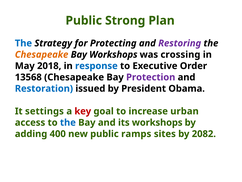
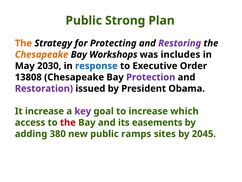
The colour: blue -> orange (23, 43)
crossing: crossing -> includes (180, 54)
2018: 2018 -> 2030 (49, 66)
13568: 13568 -> 13808 (28, 77)
Restoration colour: blue -> purple (44, 88)
It settings: settings -> increase (45, 111)
key colour: red -> purple (83, 111)
urban: urban -> which (184, 111)
the colour: blue -> red (68, 122)
its workshops: workshops -> easements (157, 122)
400: 400 -> 380 (58, 134)
2082: 2082 -> 2045 (204, 134)
